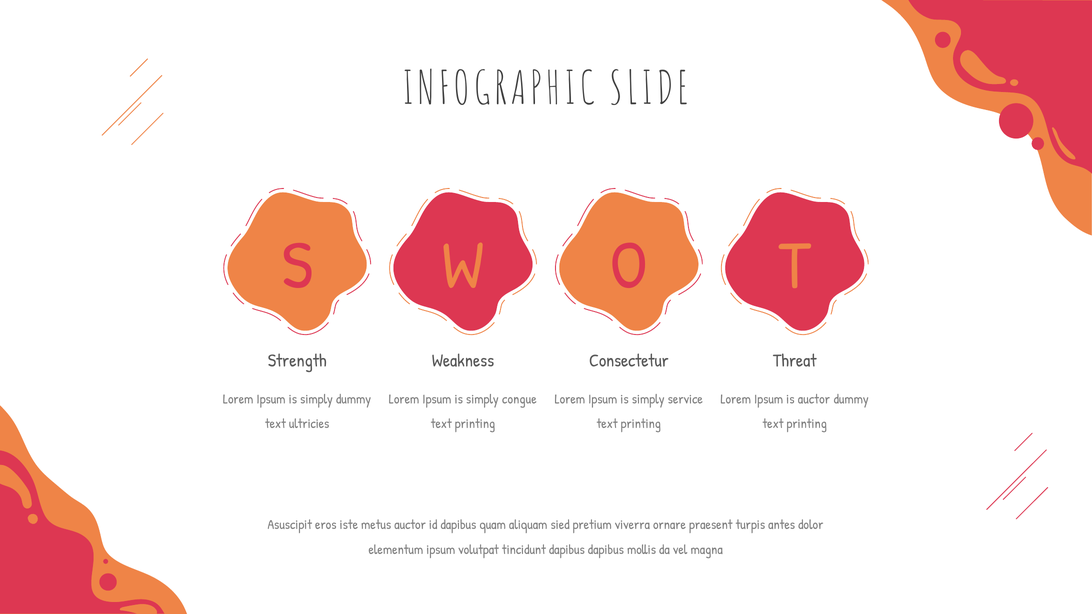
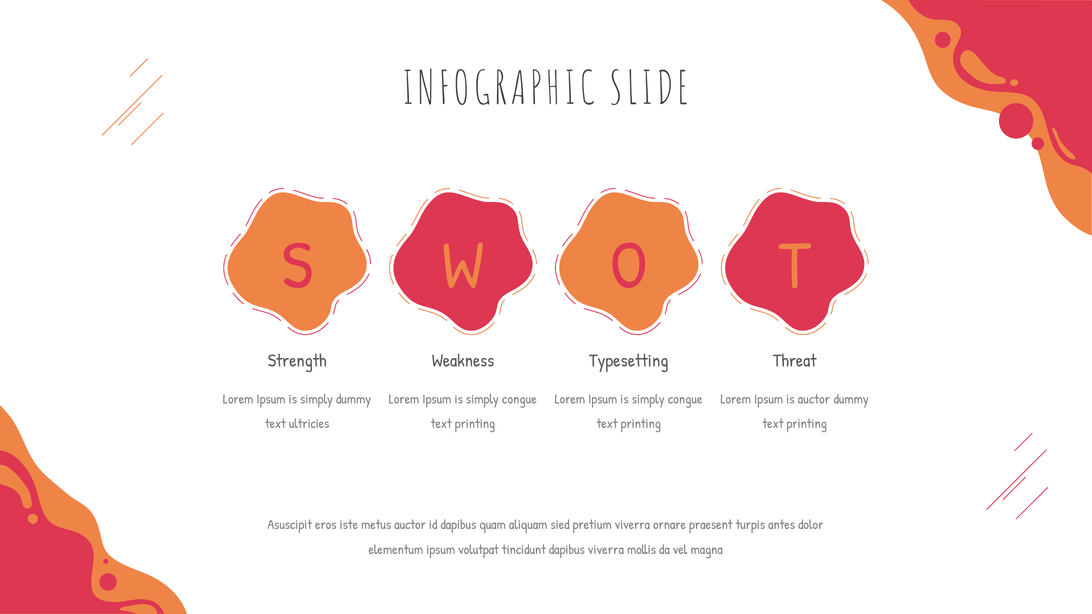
Consectetur: Consectetur -> Typesetting (629, 361)
service: service -> congue (685, 399)
dapibus dapibus: dapibus -> viverra (606, 550)
